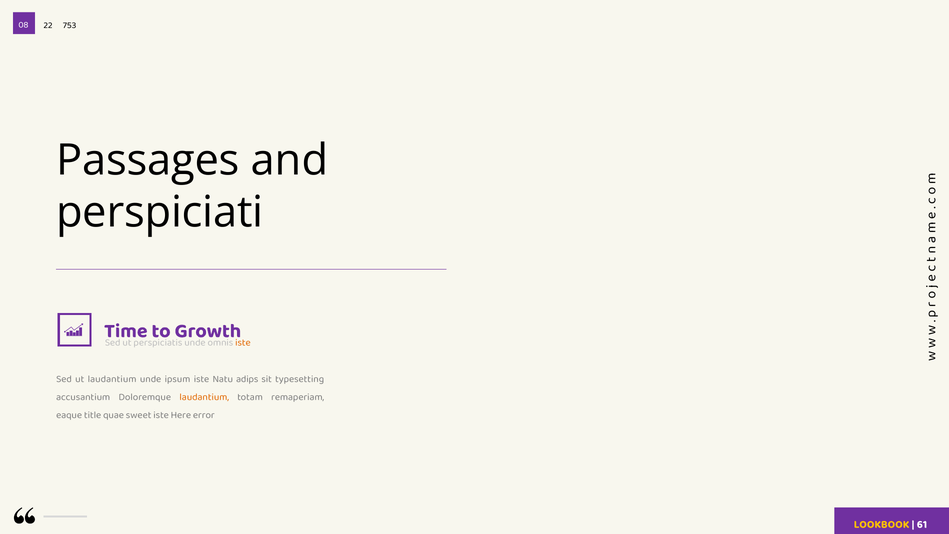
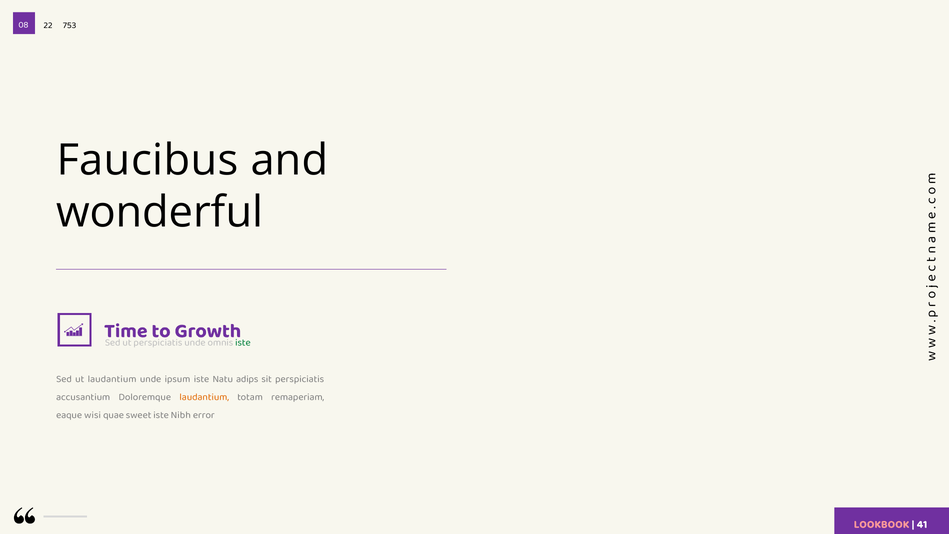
Passages: Passages -> Faucibus (148, 160)
perspiciati: perspiciati -> wonderful (160, 212)
iste colour: orange -> green (243, 342)
sit typesetting: typesetting -> perspiciatis (300, 379)
title: title -> wisi (93, 415)
Here: Here -> Nibh (181, 415)
LOOKBOOK colour: yellow -> pink (882, 524)
61: 61 -> 41 (922, 524)
